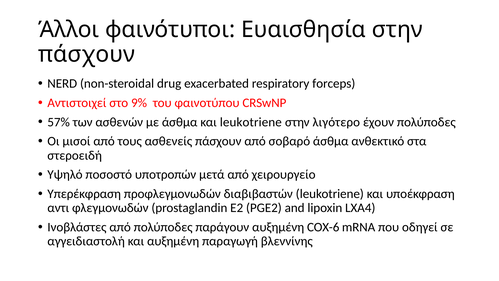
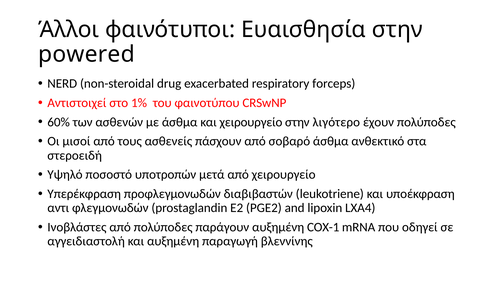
πάσχουν: πάσχουν -> powered (86, 54)
9%: 9% -> 1% (139, 103)
57%: 57% -> 60% (59, 122)
και leukotriene: leukotriene -> χειρουργείο (251, 122)
COX-6: COX-6 -> COX-1 (323, 227)
